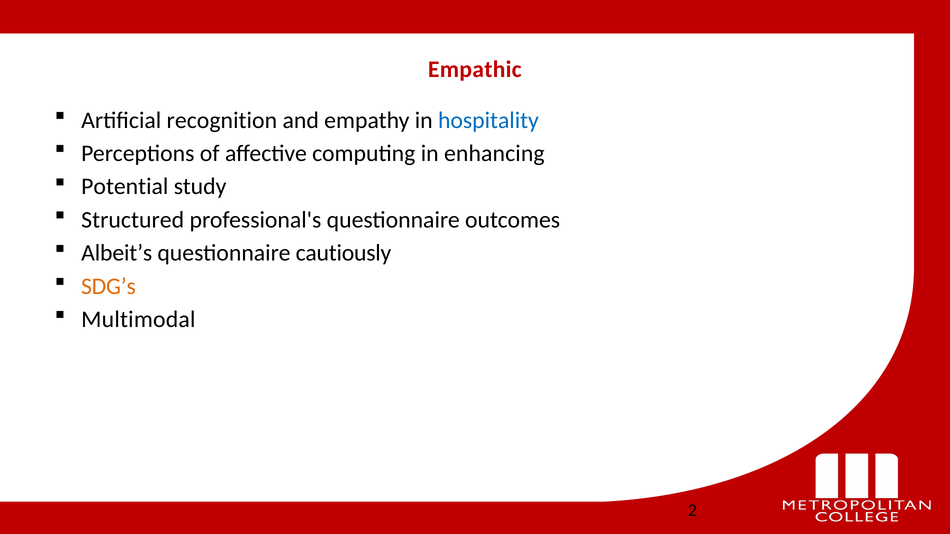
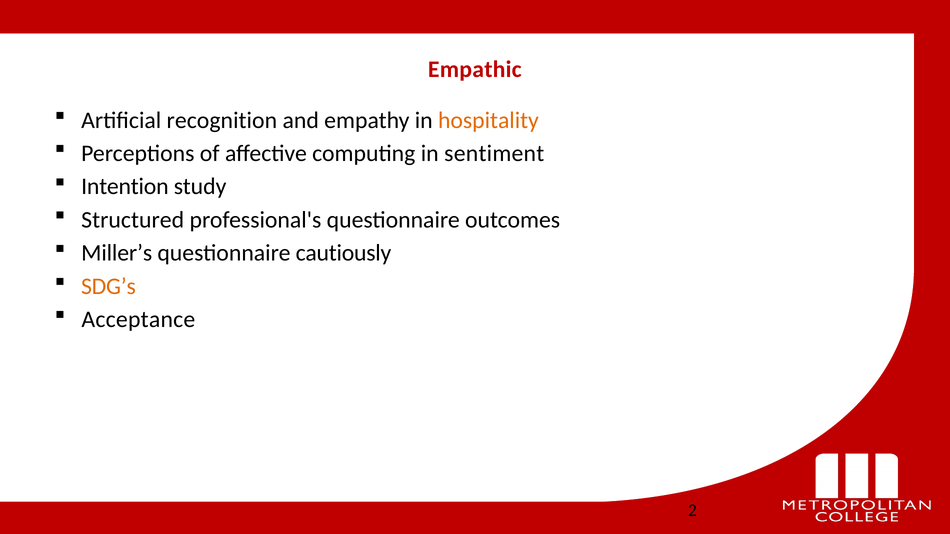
hospitality colour: blue -> orange (488, 120)
enhancing: enhancing -> sentiment (494, 154)
Potential: Potential -> Intention (125, 187)
Albeit’s: Albeit’s -> Miller’s (117, 253)
Multimodal: Multimodal -> Acceptance (138, 320)
